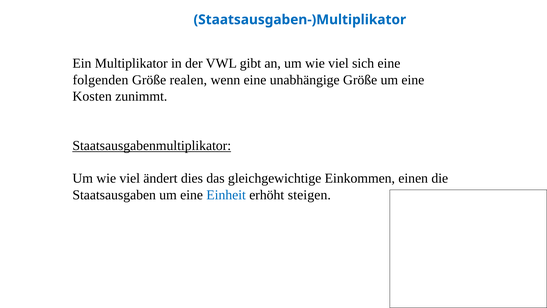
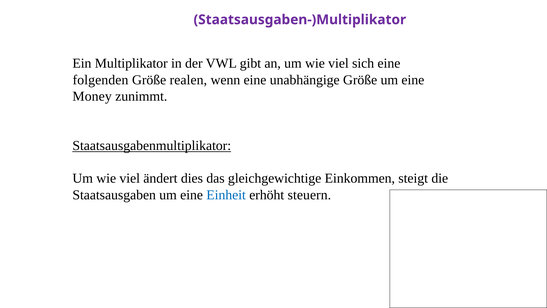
Staatsausgaben-)Multiplikator colour: blue -> purple (300, 20)
Kosten: Kosten -> Money (92, 96)
einen: einen -> steigt (413, 178)
steigen: steigen -> steuern (309, 195)
